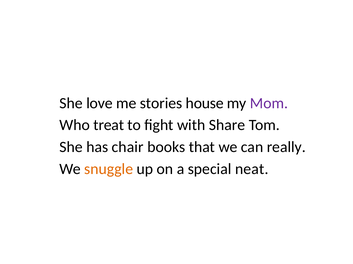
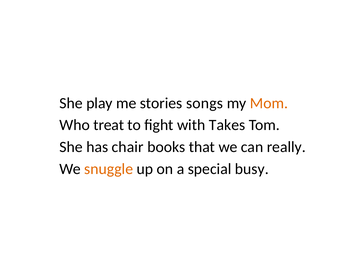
love: love -> play (99, 103)
house: house -> songs (205, 103)
Mom colour: purple -> orange (269, 103)
Share: Share -> Takes (227, 125)
neat: neat -> busy (252, 169)
